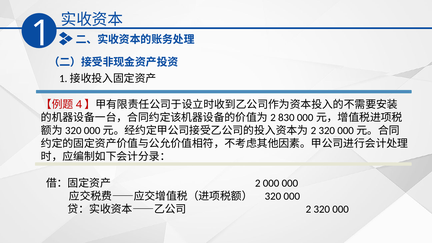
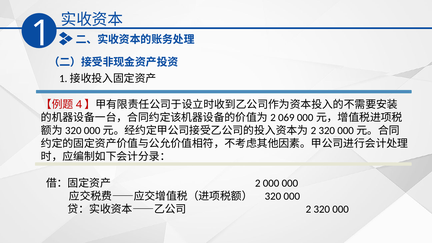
830: 830 -> 069 (286, 118)
